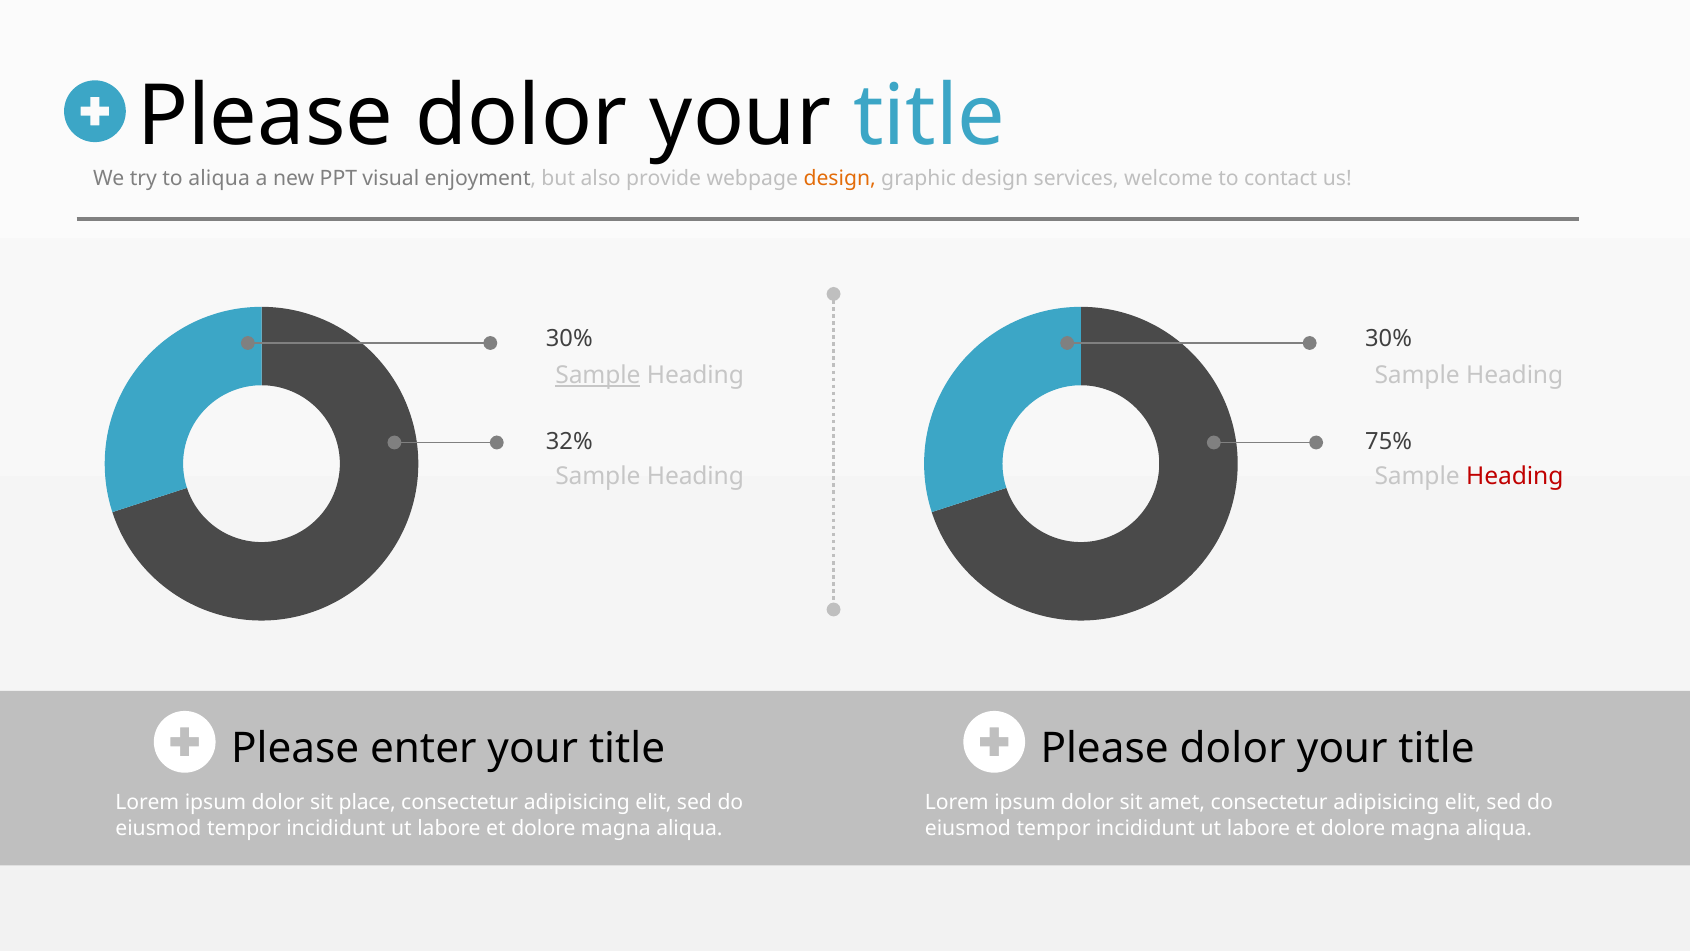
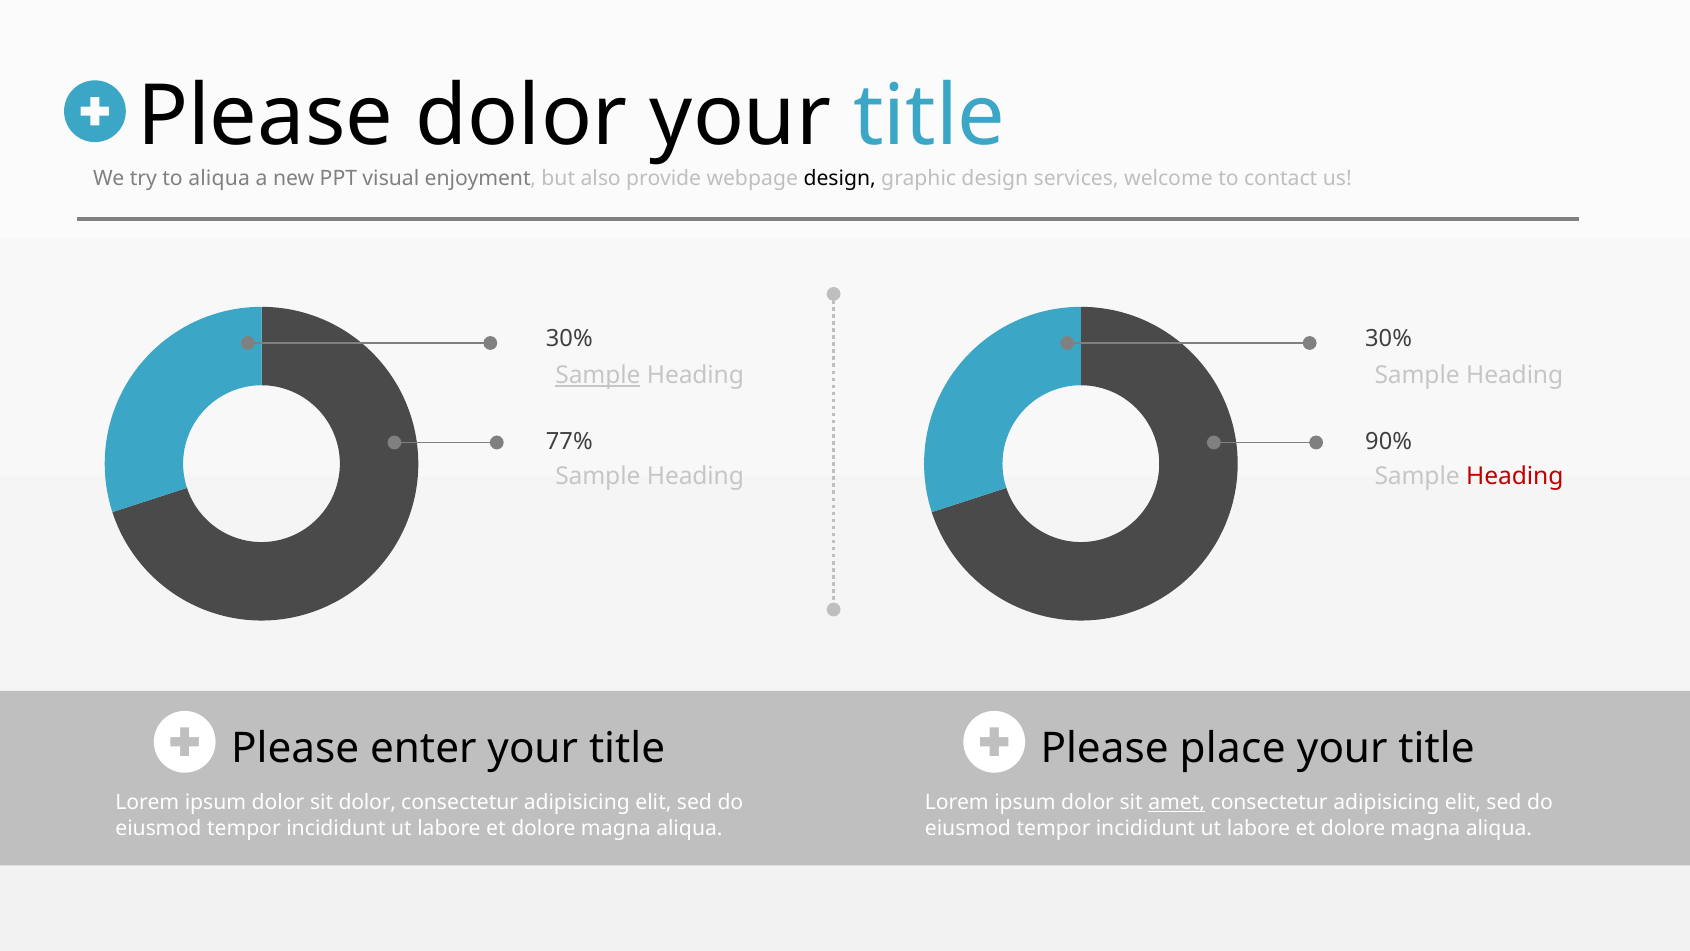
design colour: orange -> black (840, 178)
32%: 32% -> 77% (569, 441)
75%: 75% -> 90% (1389, 441)
dolor: dolor -> place (1233, 748)
sit place: place -> dolor (367, 802)
amet underline: none -> present (1177, 802)
